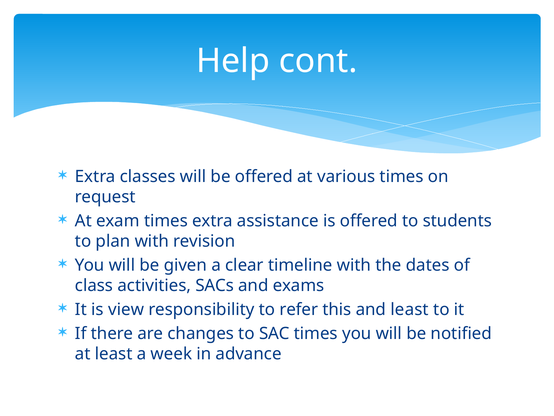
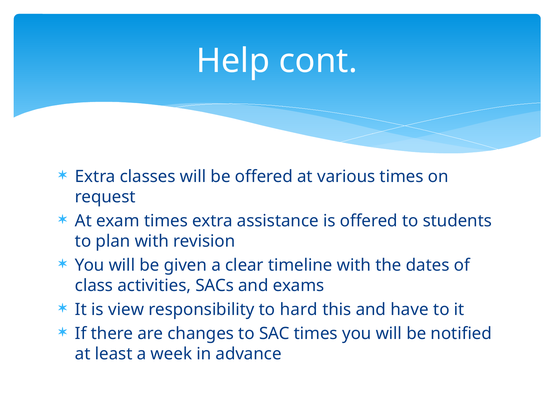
refer: refer -> hard (299, 309)
and least: least -> have (410, 309)
